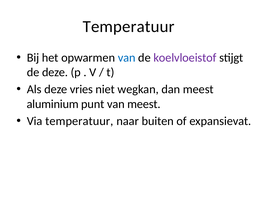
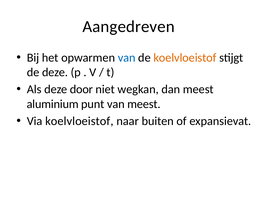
Temperatuur: Temperatuur -> Aangedreven (129, 27)
koelvloeistof colour: purple -> orange (185, 58)
vries: vries -> door (81, 89)
Via temperatuur: temperatuur -> koelvloeistof (79, 121)
